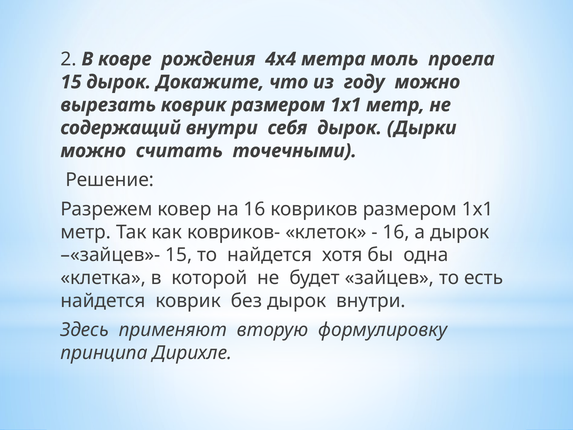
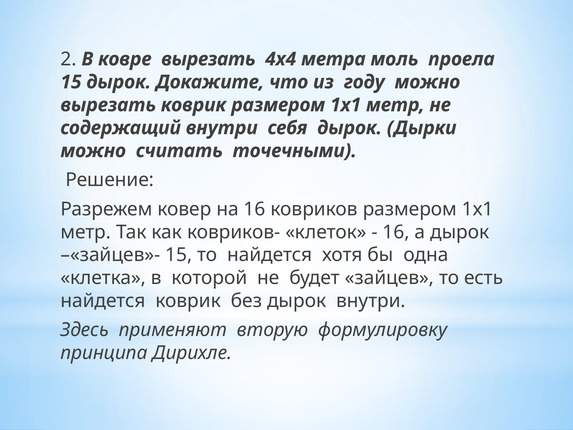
ковре рождения: рождения -> вырезать (208, 59)
